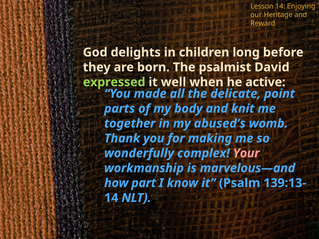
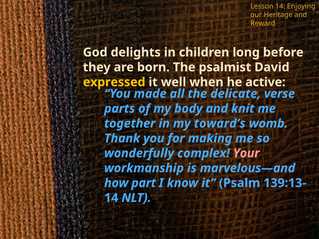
expressed colour: light green -> yellow (114, 82)
point: point -> verse (280, 94)
abused’s: abused’s -> toward’s (220, 124)
